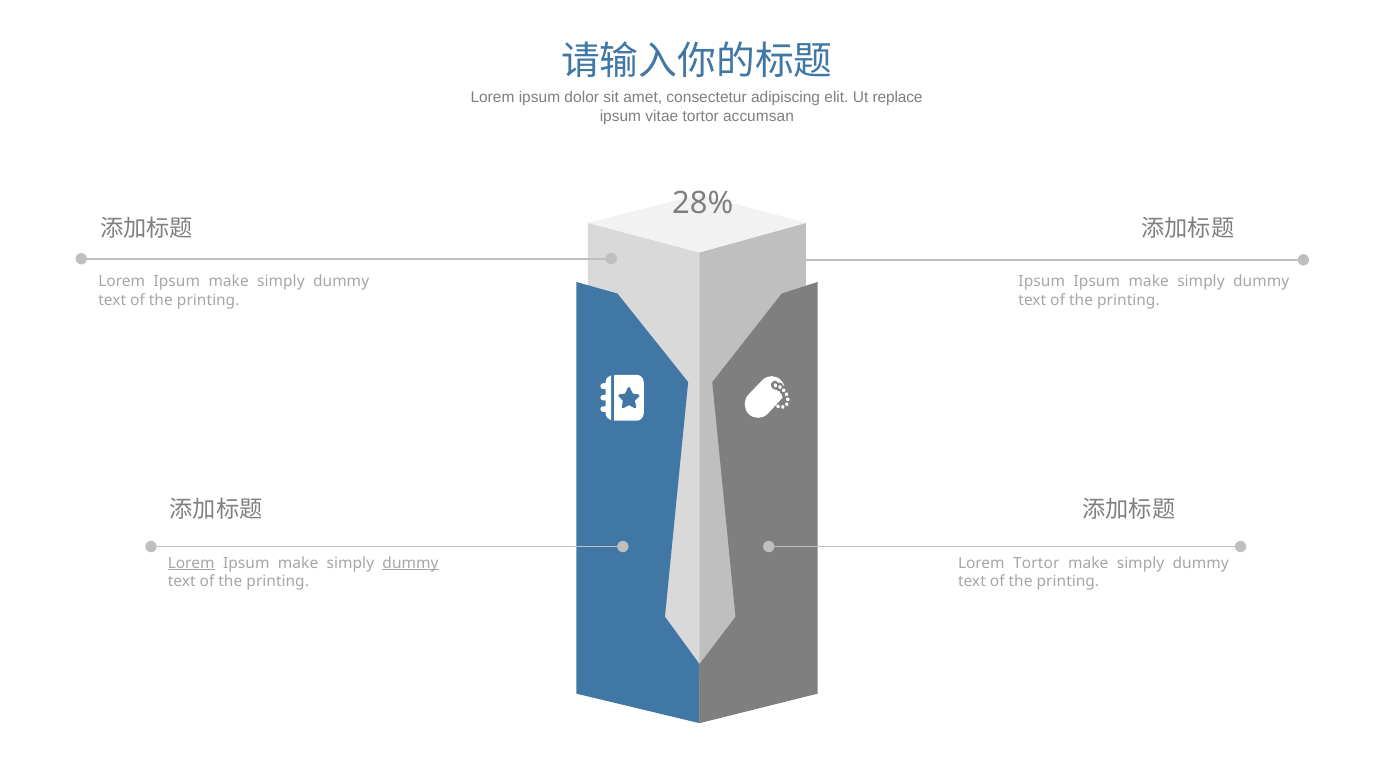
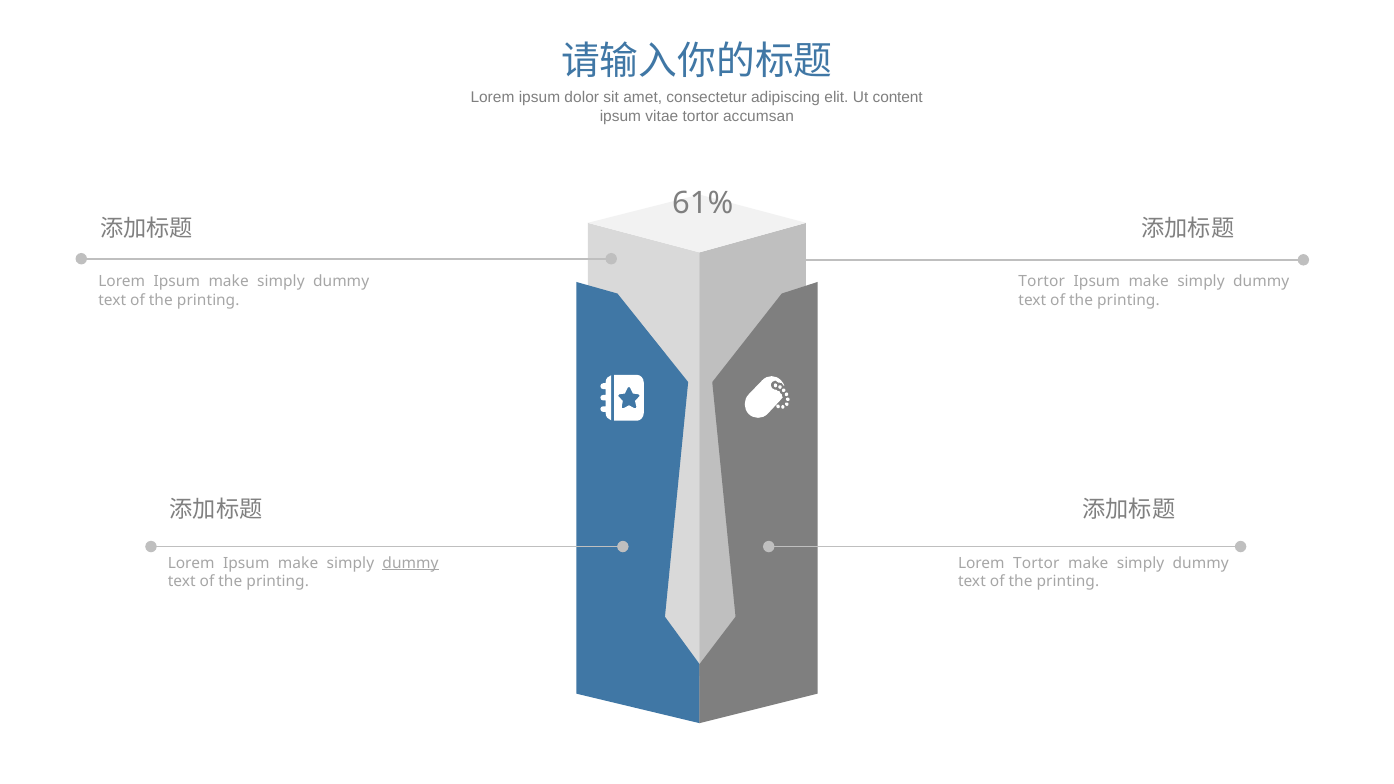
replace: replace -> content (898, 98)
28%: 28% -> 61% (703, 203)
Ipsum: Ipsum -> Tortor (1042, 282)
Lorem underline: present -> none (191, 563)
